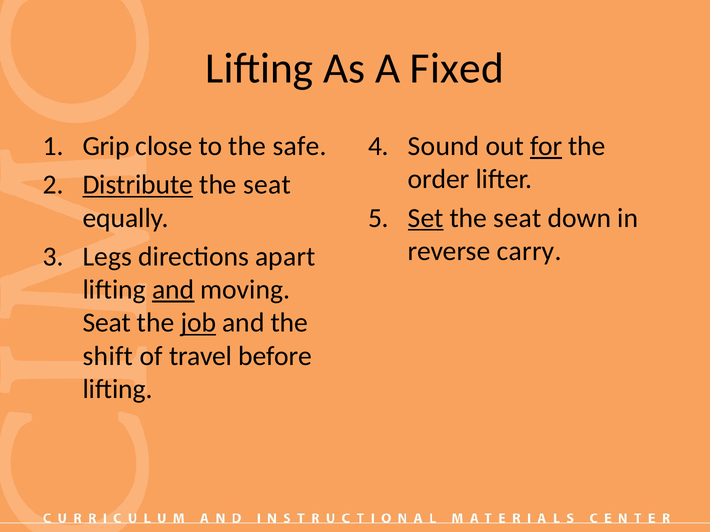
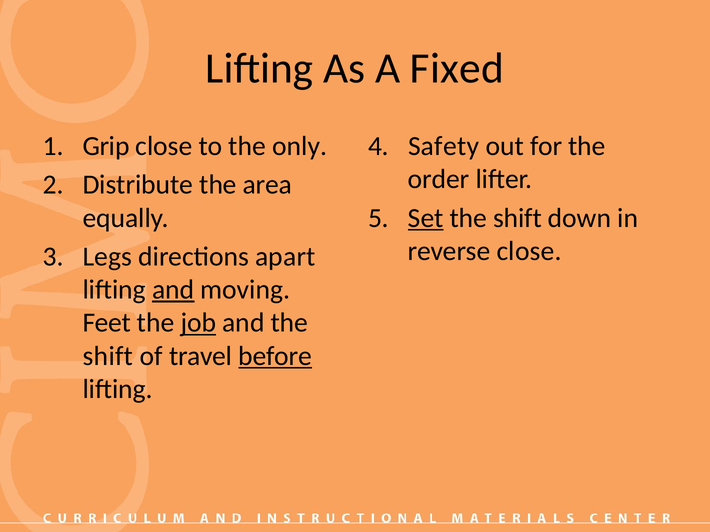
safe: safe -> only (300, 146)
Sound: Sound -> Safety (444, 146)
for underline: present -> none (546, 146)
Distribute underline: present -> none (138, 185)
seat: seat -> area (267, 185)
seat: seat -> shift (518, 218)
reverse carry: carry -> close (529, 251)
Seat: Seat -> Feet (107, 323)
before underline: none -> present (275, 356)
